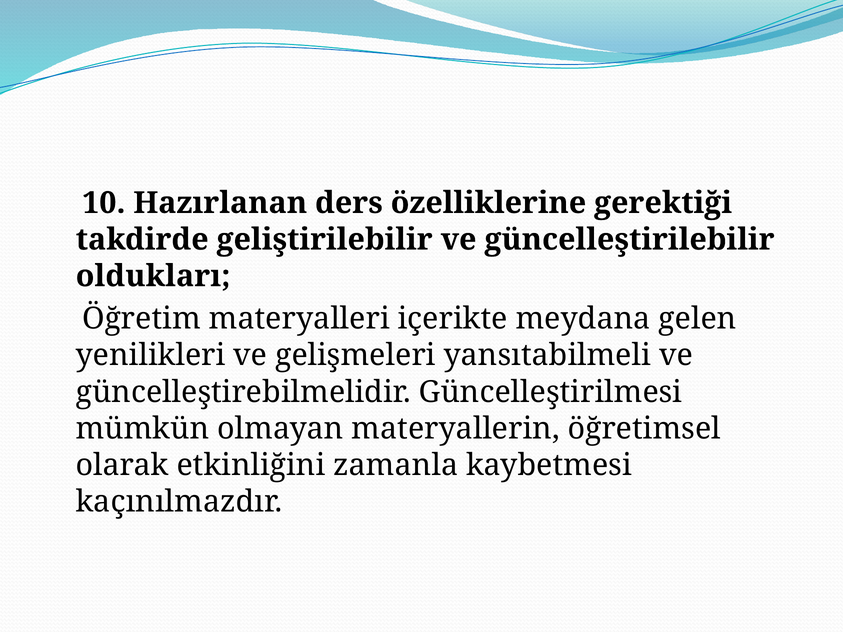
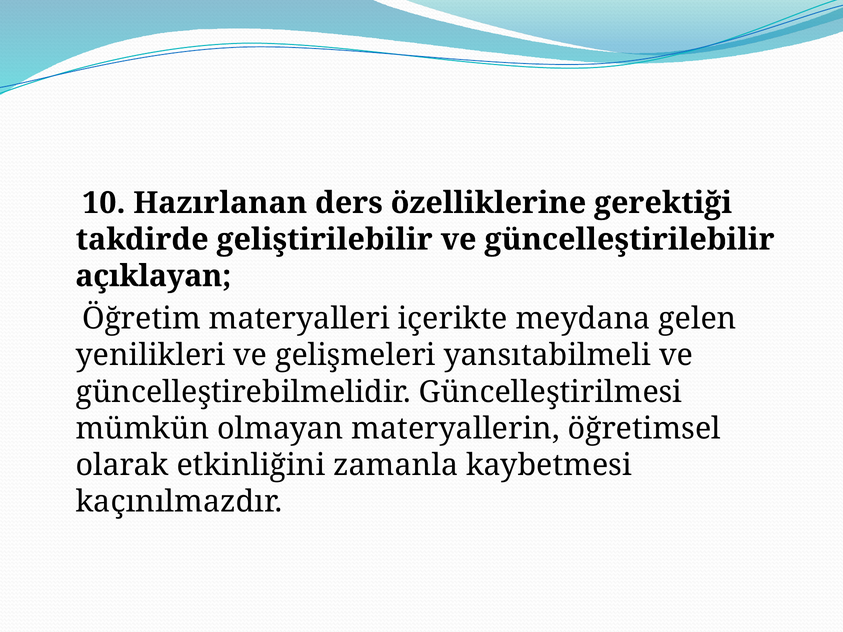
oldukları: oldukları -> açıklayan (153, 276)
